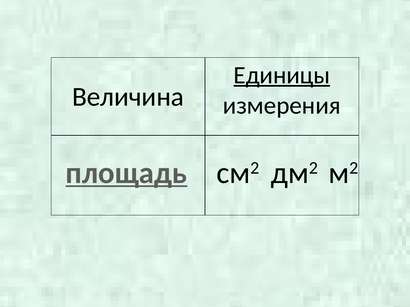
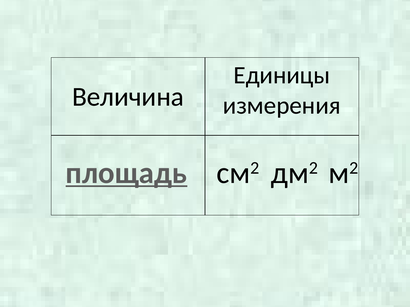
Единицы underline: present -> none (282, 75)
